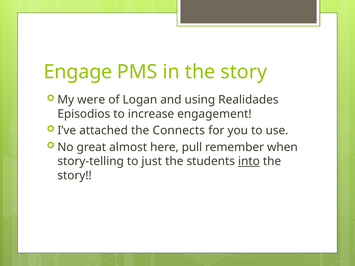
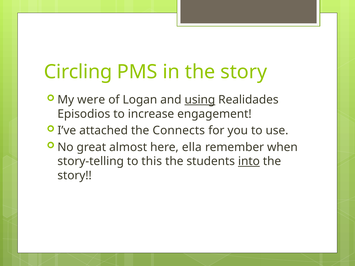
Engage: Engage -> Circling (78, 72)
using underline: none -> present (200, 100)
pull: pull -> ella (192, 147)
just: just -> this (152, 161)
